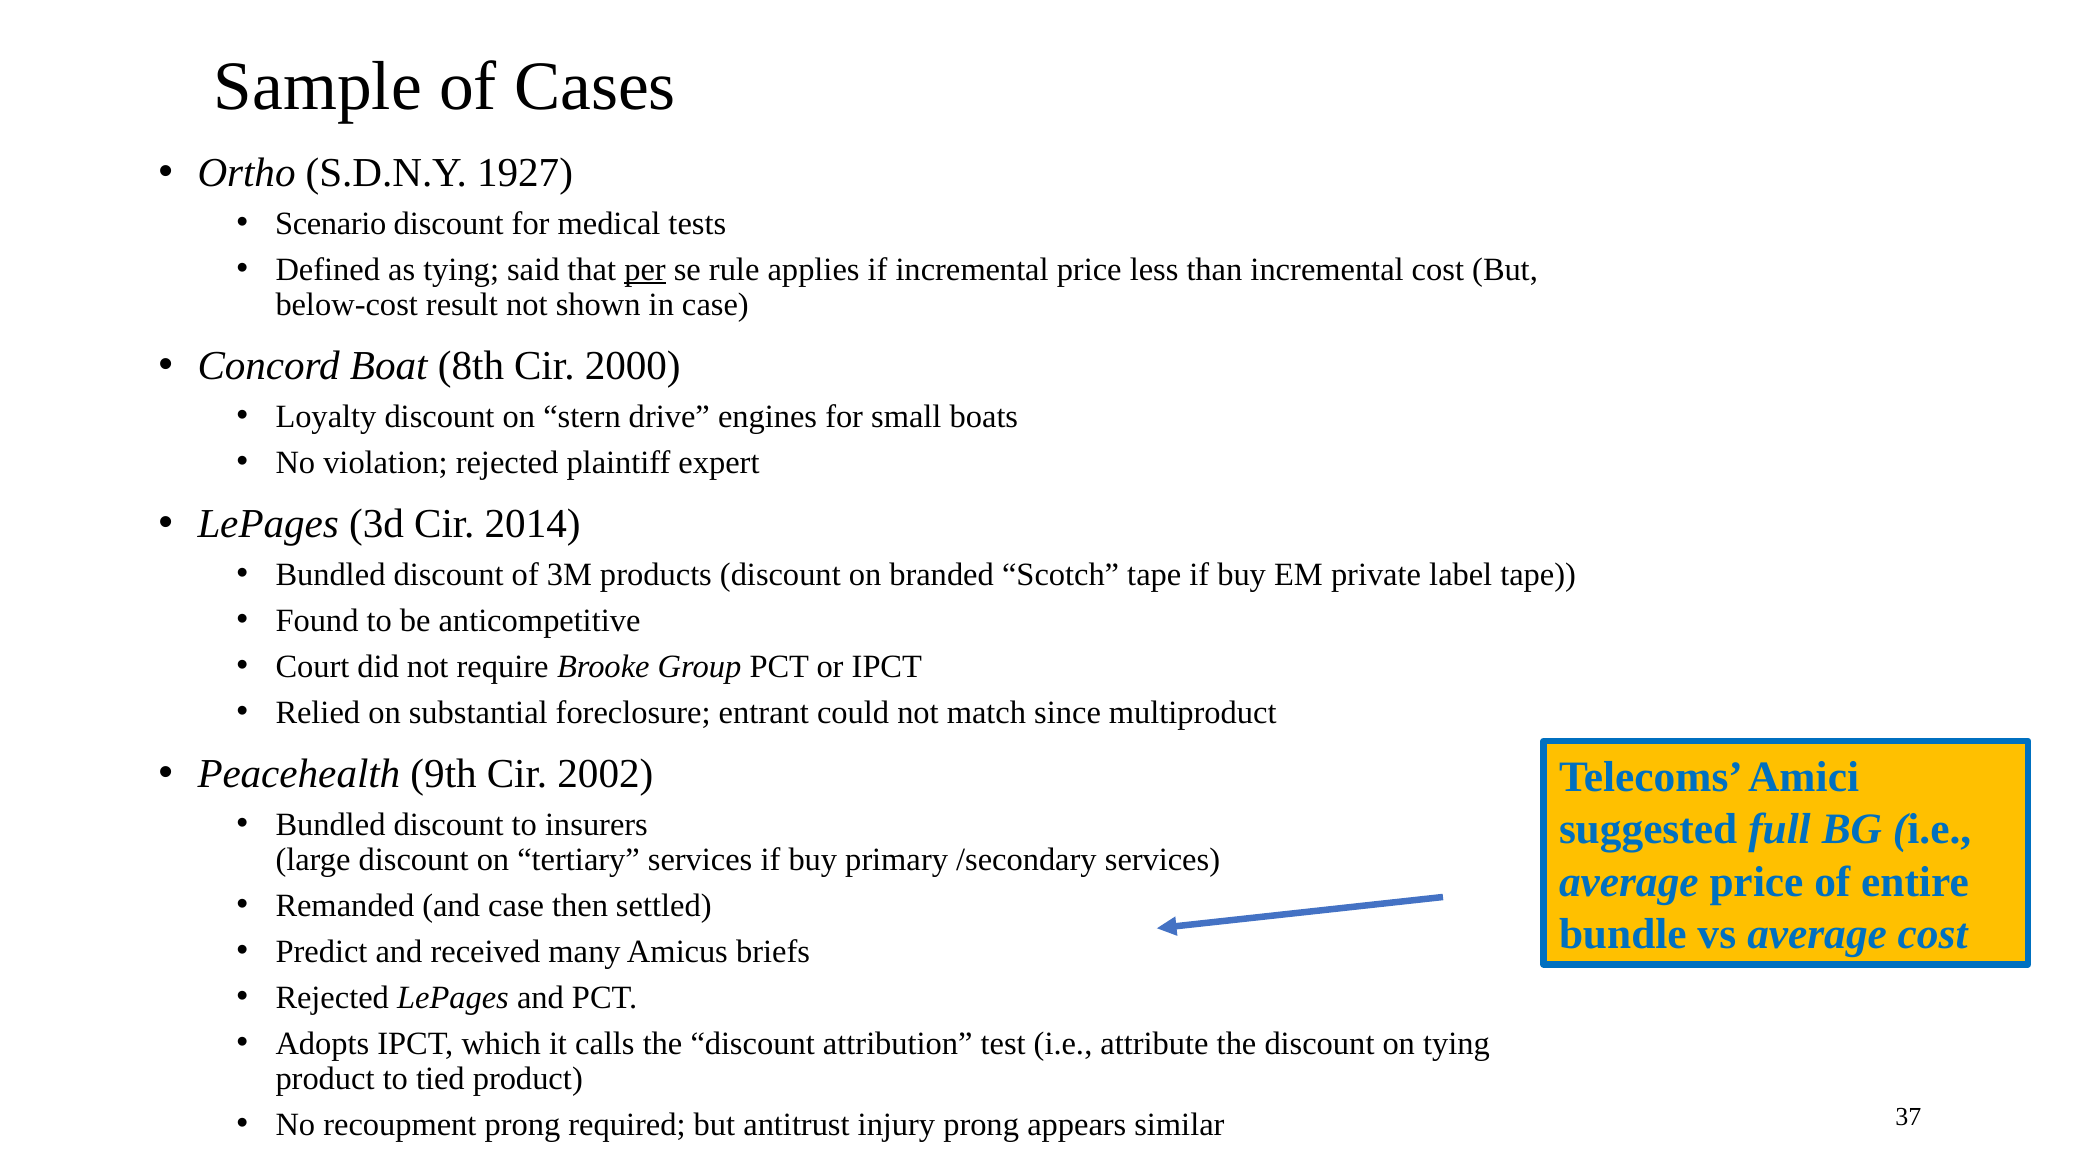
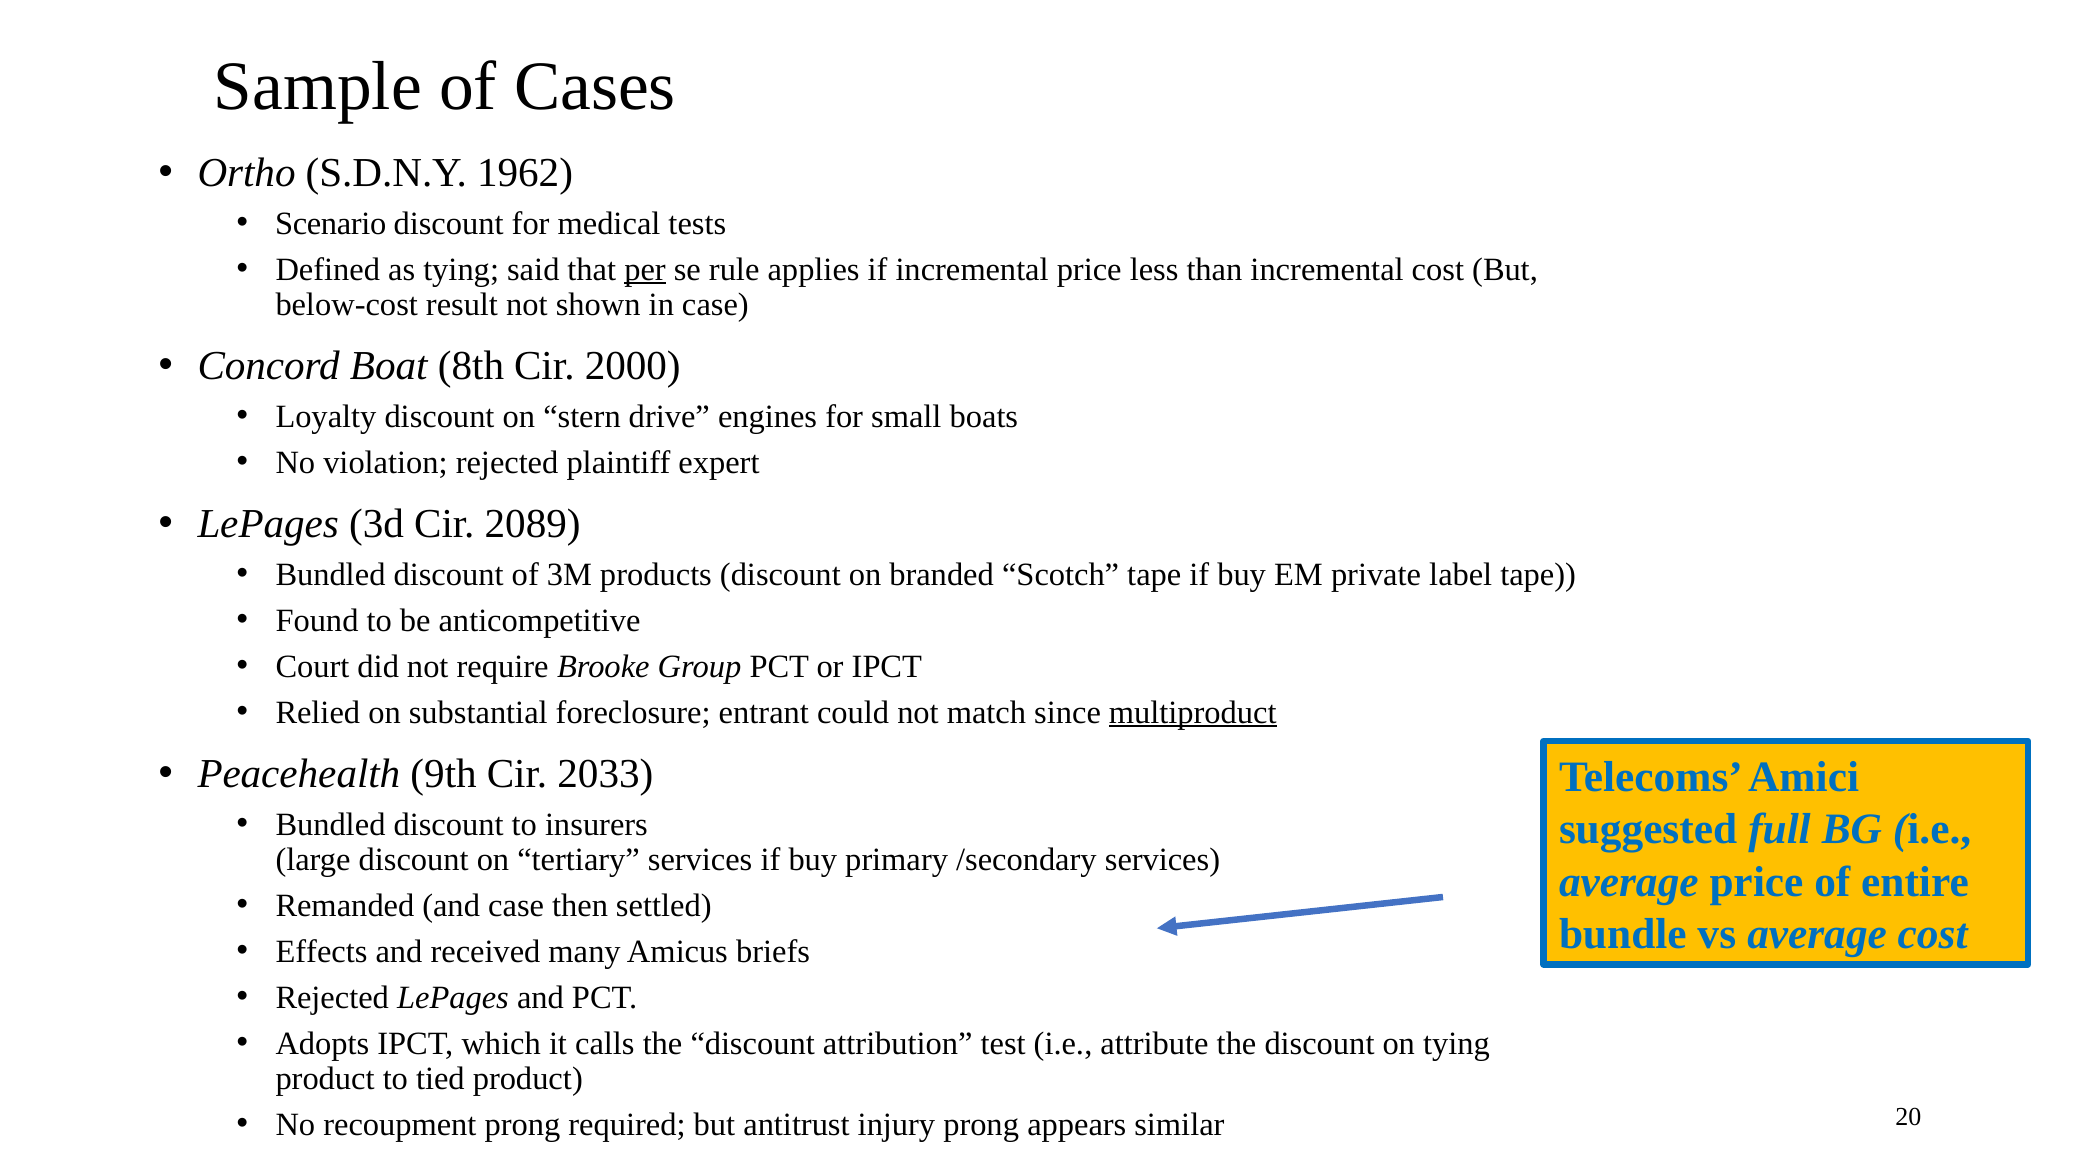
1927: 1927 -> 1962 (525, 173)
2014: 2014 -> 2089 (533, 524)
multiproduct underline: none -> present (1193, 712)
2002: 2002 -> 2033 (605, 774)
Predict: Predict -> Effects (321, 951)
37: 37 -> 20 (1908, 1117)
